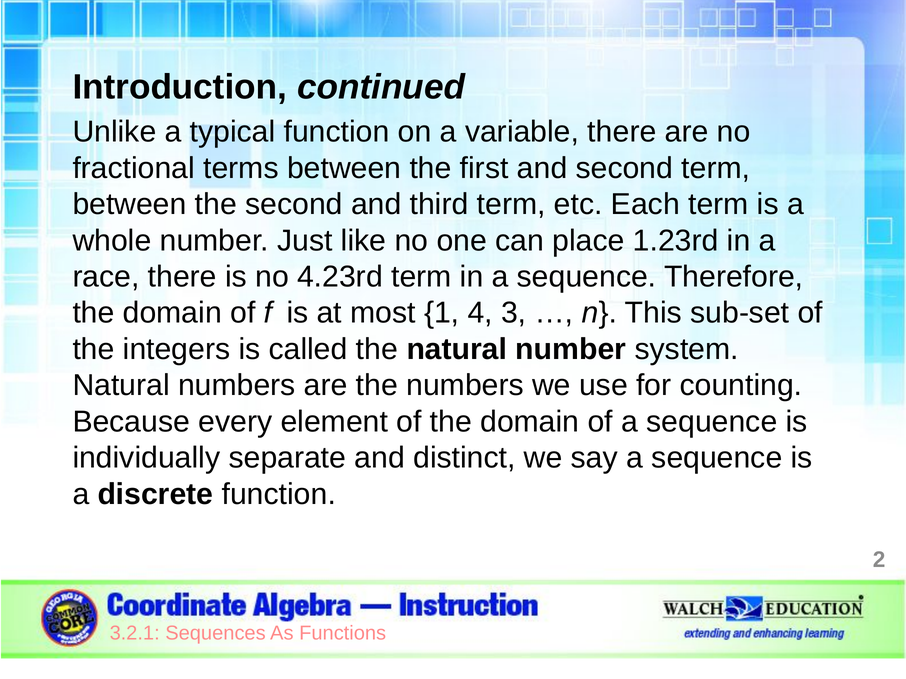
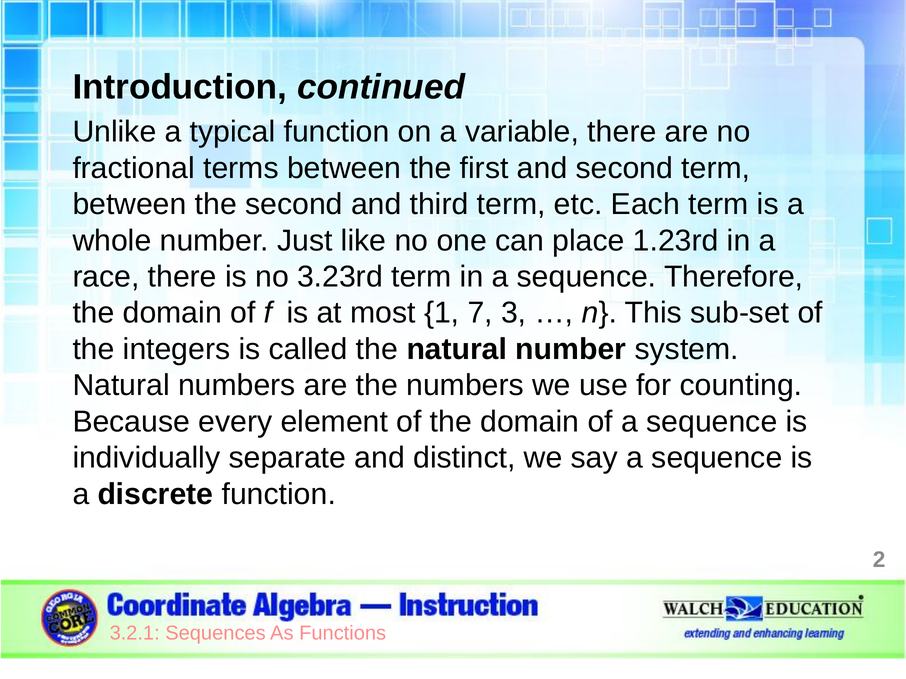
4.23rd: 4.23rd -> 3.23rd (340, 277)
4: 4 -> 7 (480, 313)
